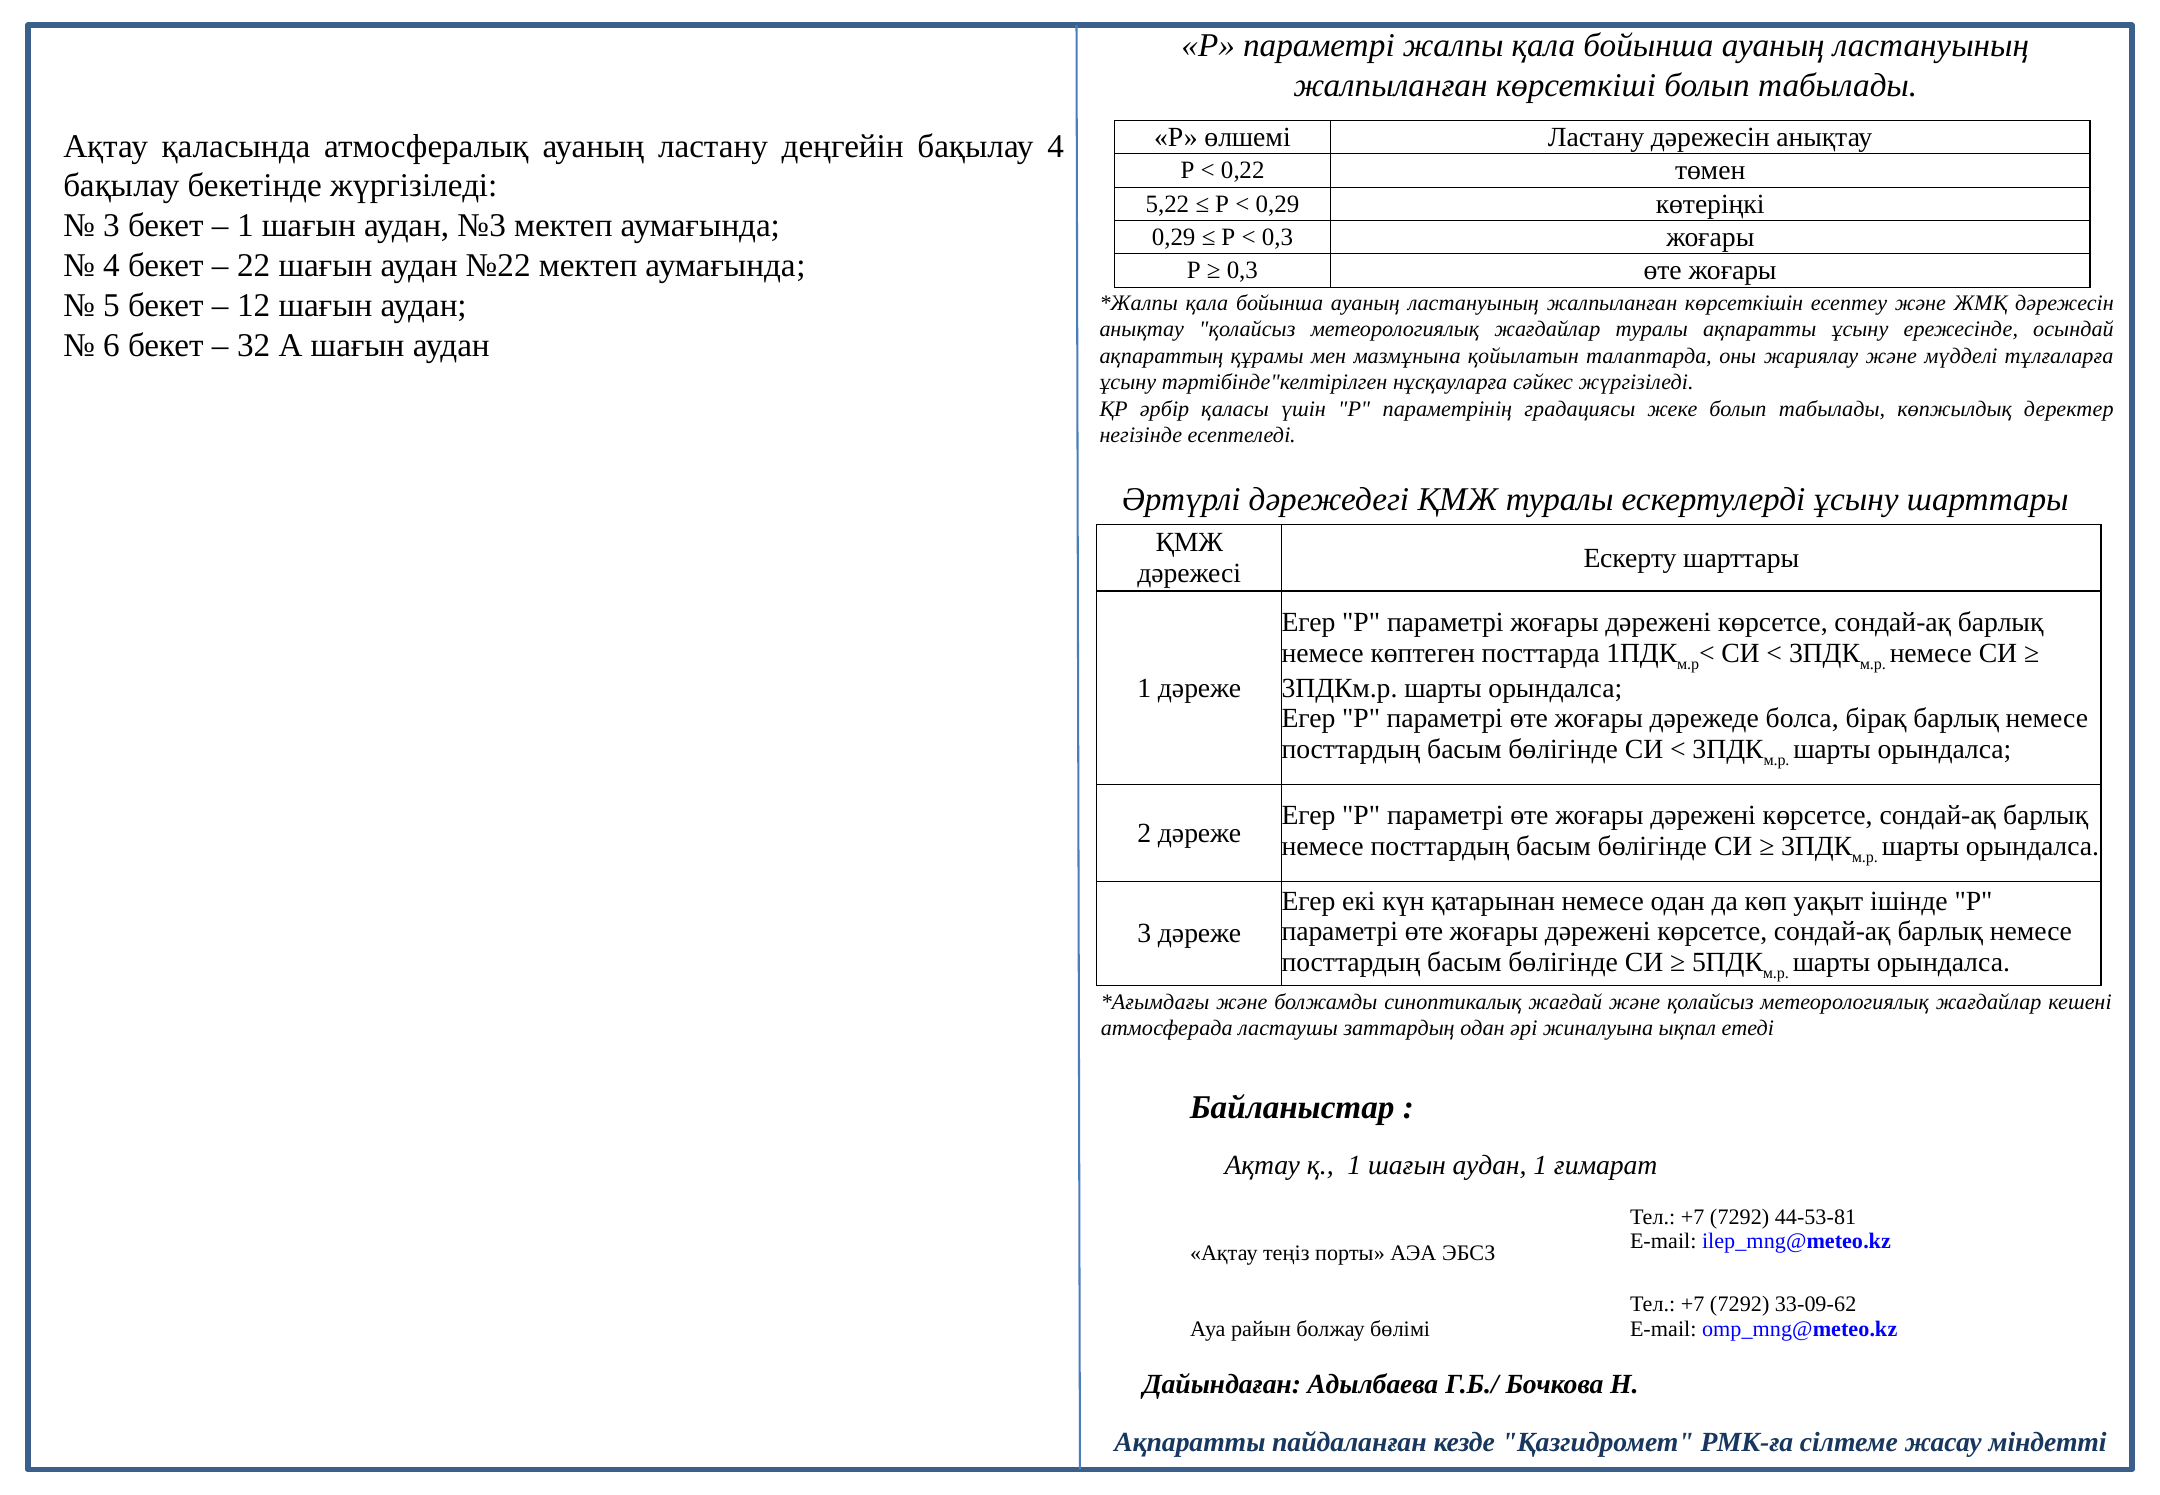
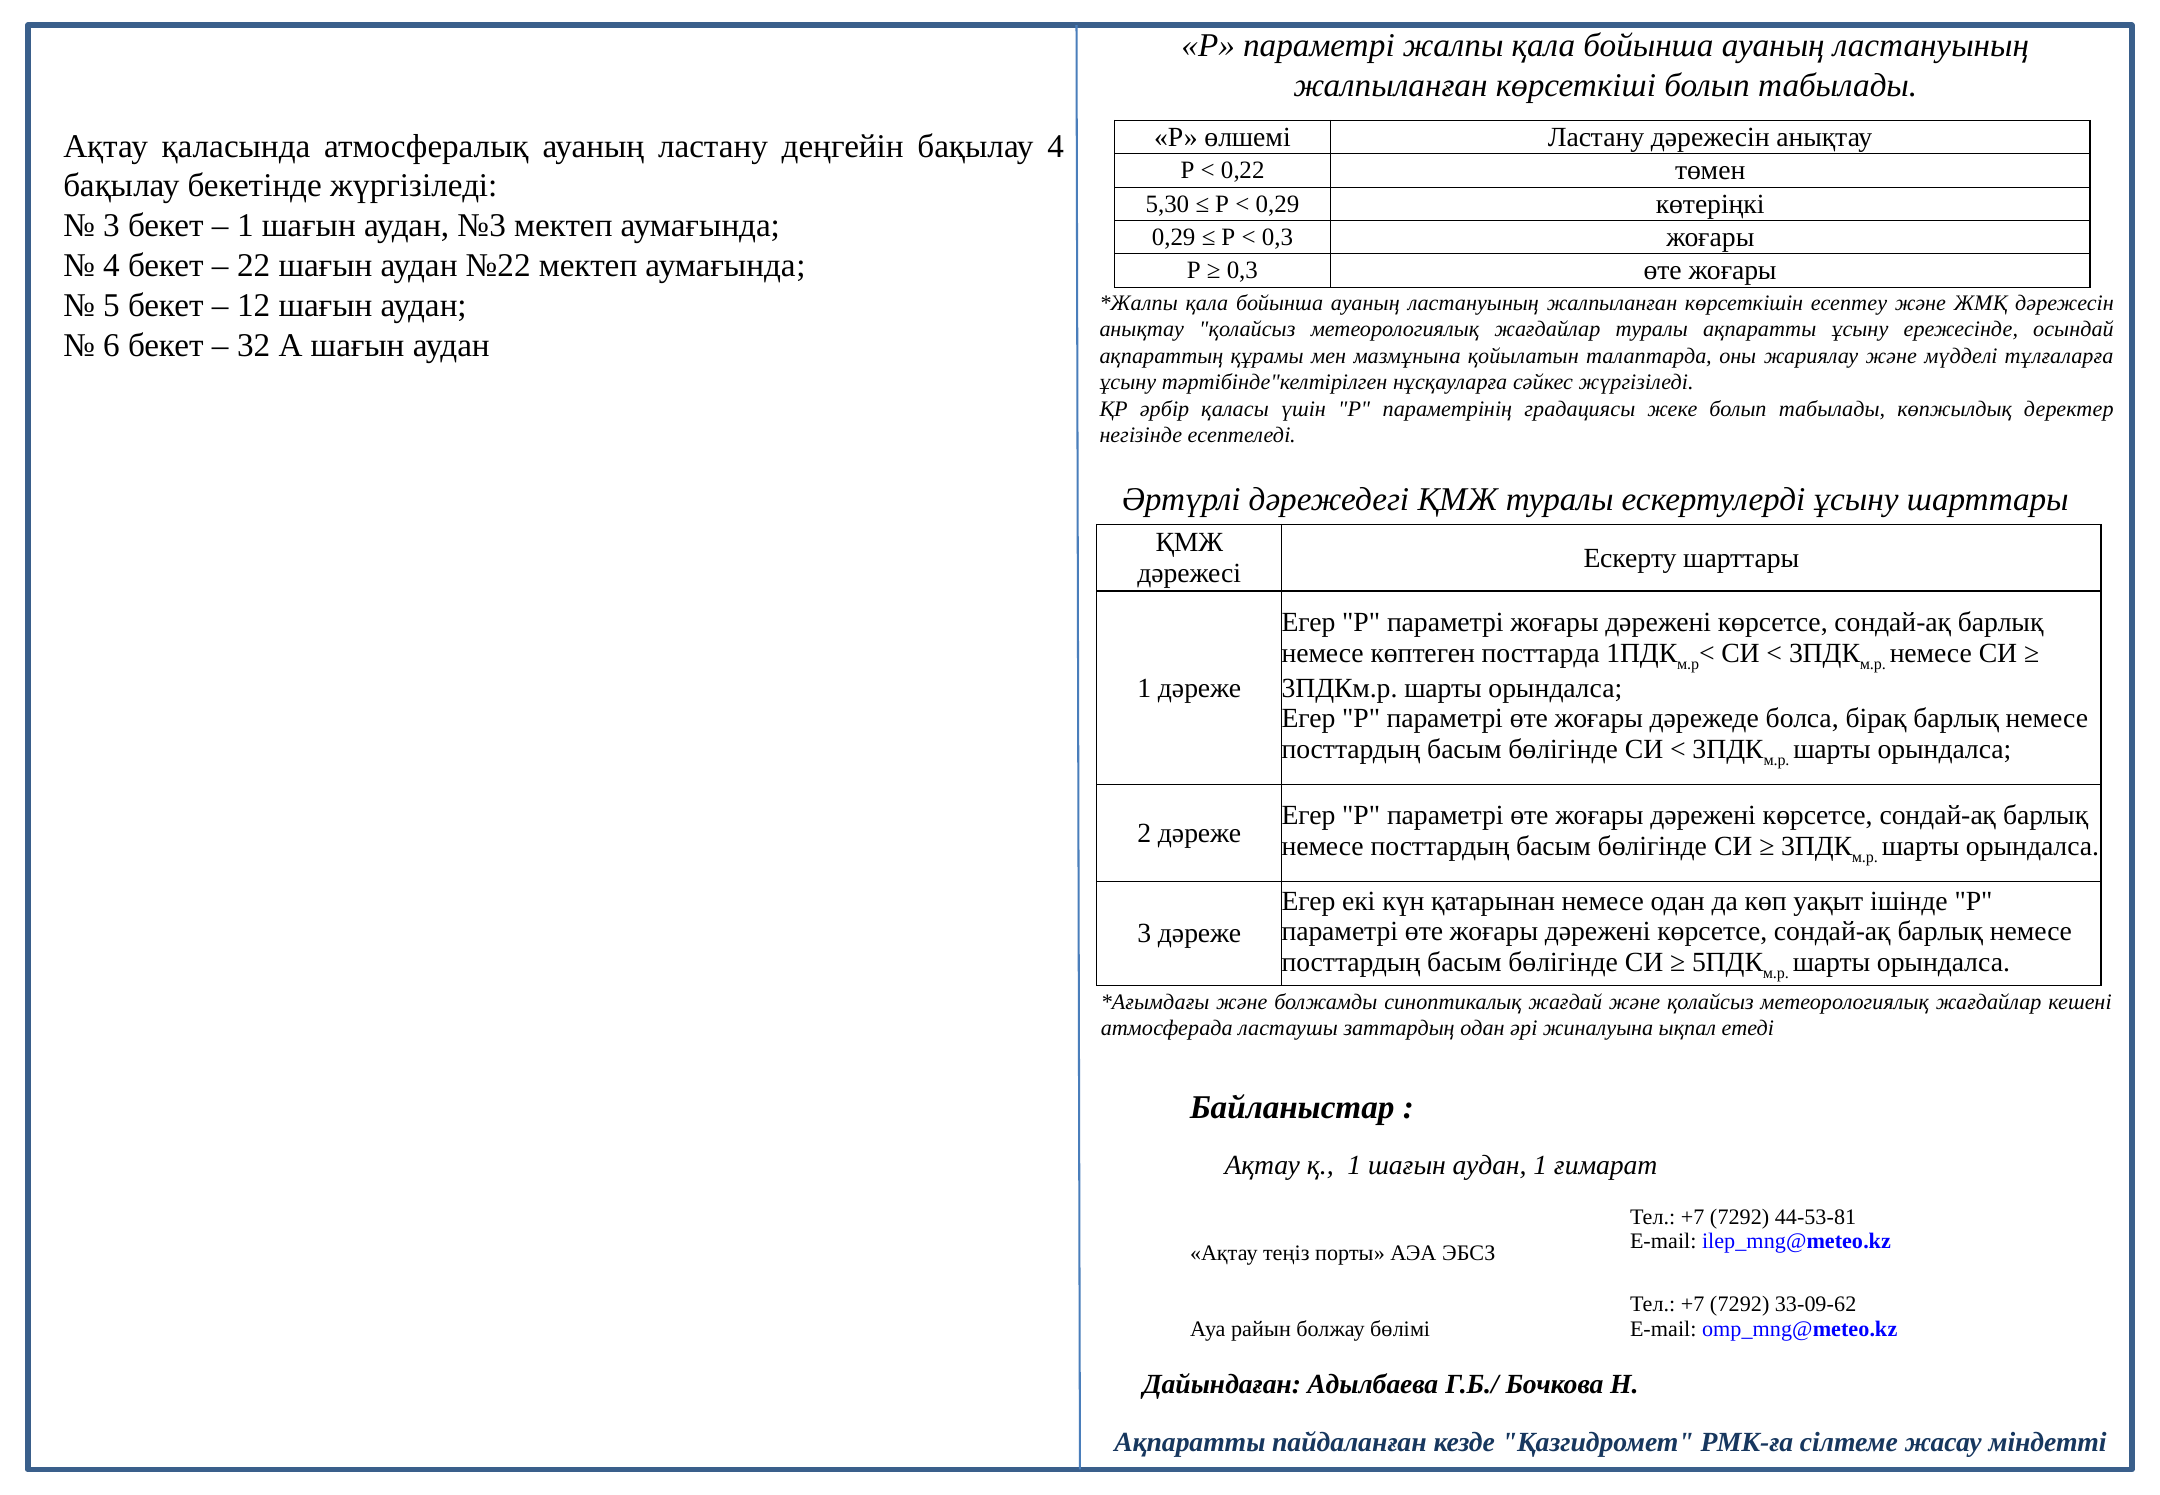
5,22: 5,22 -> 5,30 (1167, 204)
